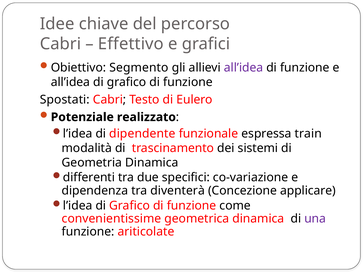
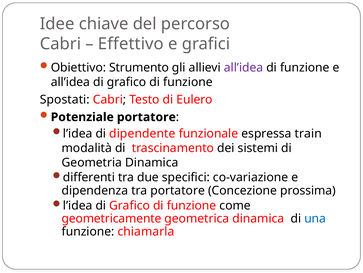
Segmento: Segmento -> Strumento (139, 67)
Potenziale realizzato: realizzato -> portatore (146, 117)
tra diventerà: diventerà -> portatore (178, 190)
applicare: applicare -> prossima (308, 190)
convenientissime: convenientissime -> geometricamente (112, 218)
una colour: purple -> blue (315, 218)
ariticolate: ariticolate -> chiamarla (146, 231)
